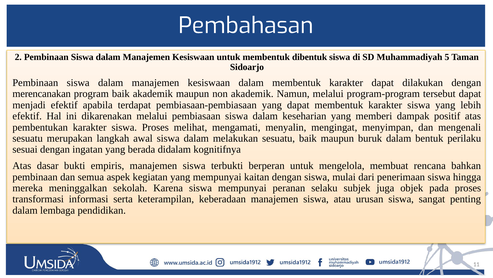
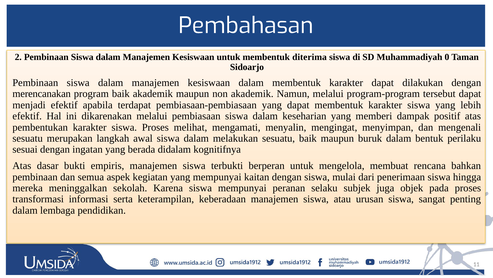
dibentuk: dibentuk -> diterima (310, 57)
5: 5 -> 0 (447, 57)
